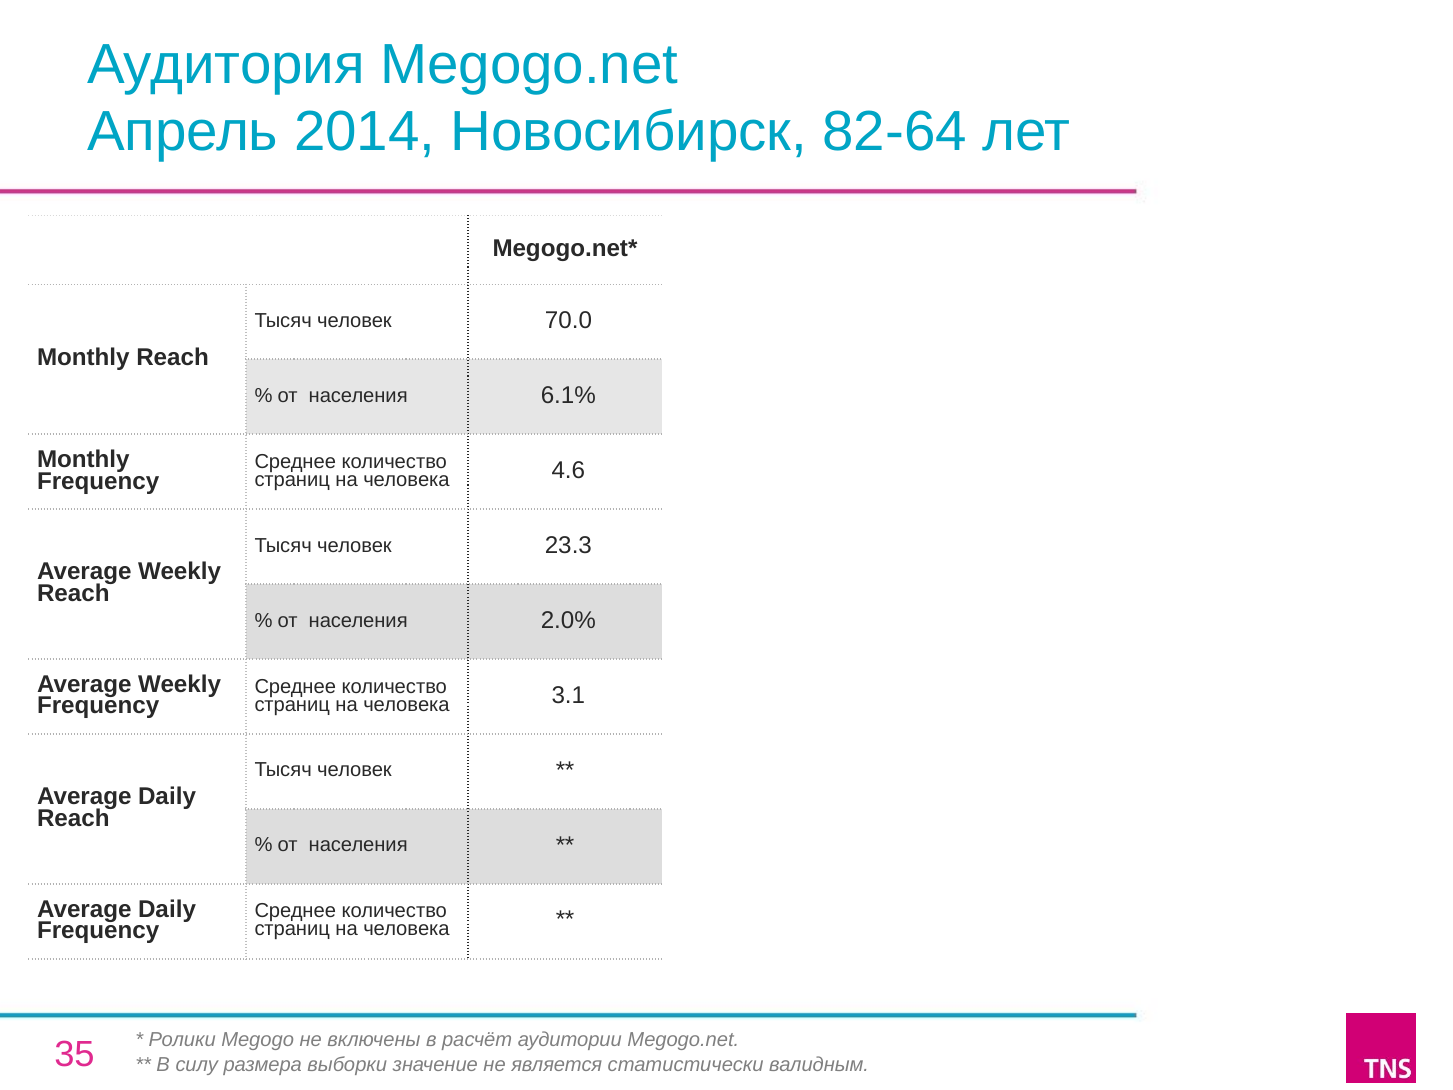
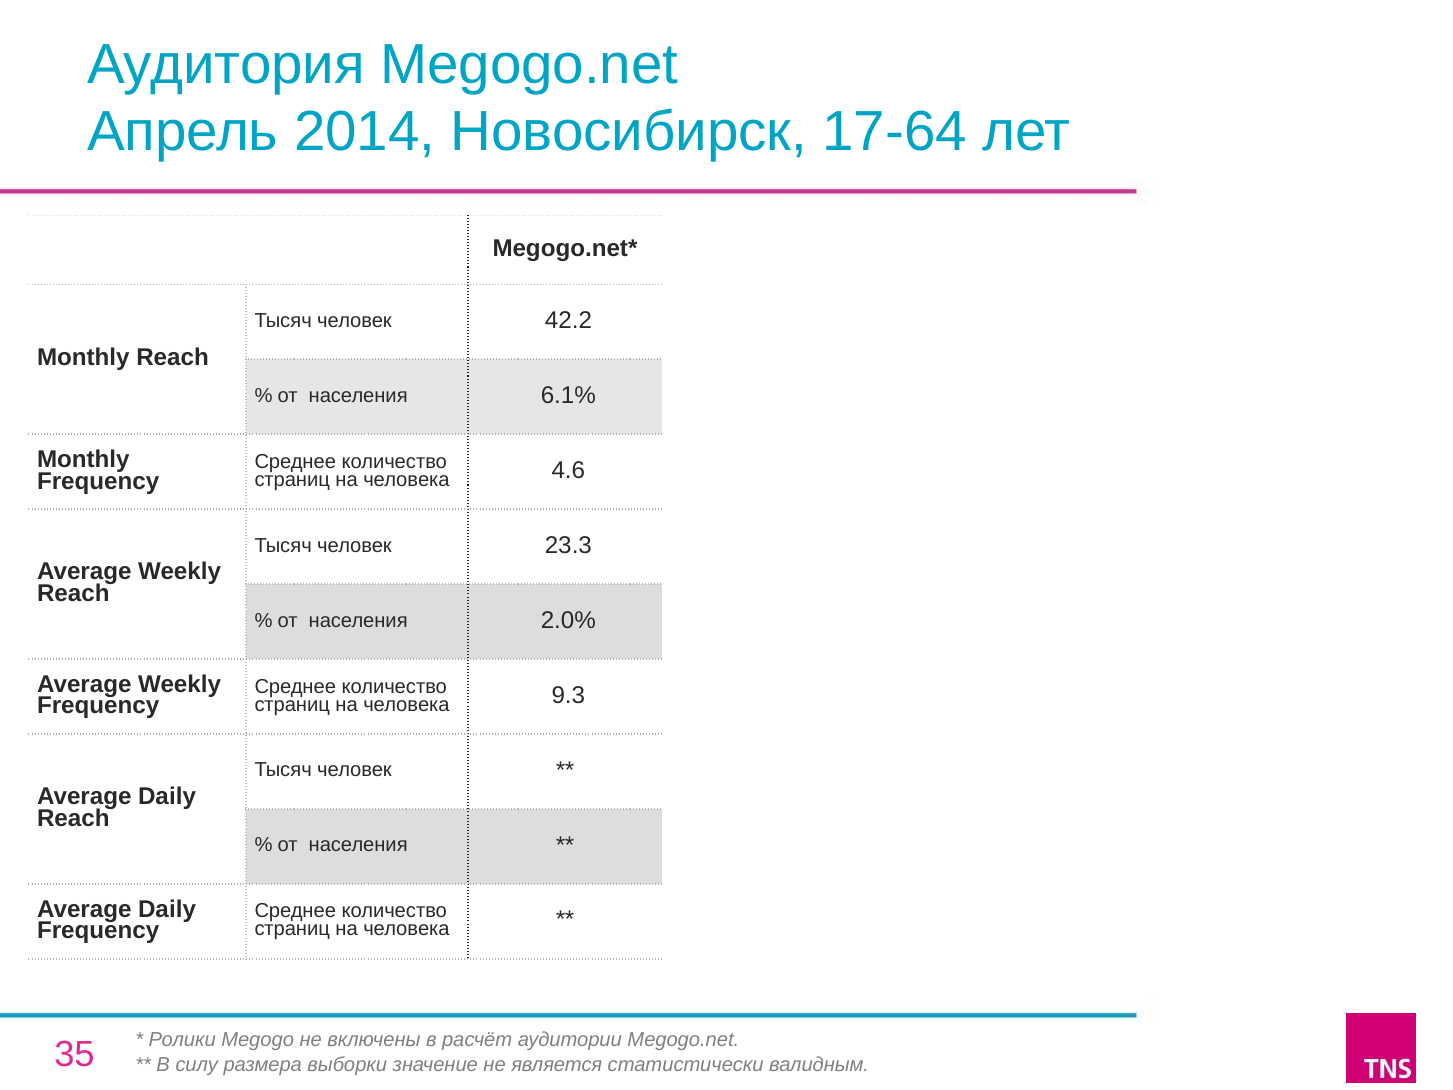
82-64: 82-64 -> 17-64 (895, 132)
70.0: 70.0 -> 42.2 (568, 320)
3.1: 3.1 -> 9.3 (568, 695)
